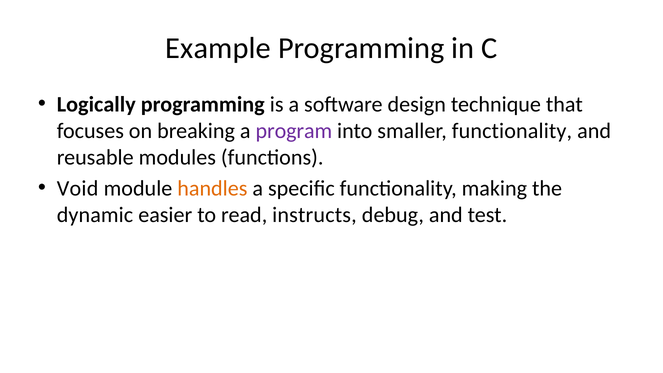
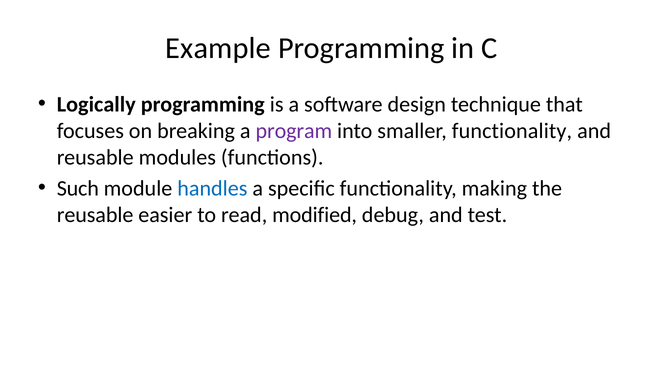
Void: Void -> Such (78, 188)
handles colour: orange -> blue (212, 188)
dynamic: dynamic -> reusable (95, 215)
instructs: instructs -> modified (315, 215)
